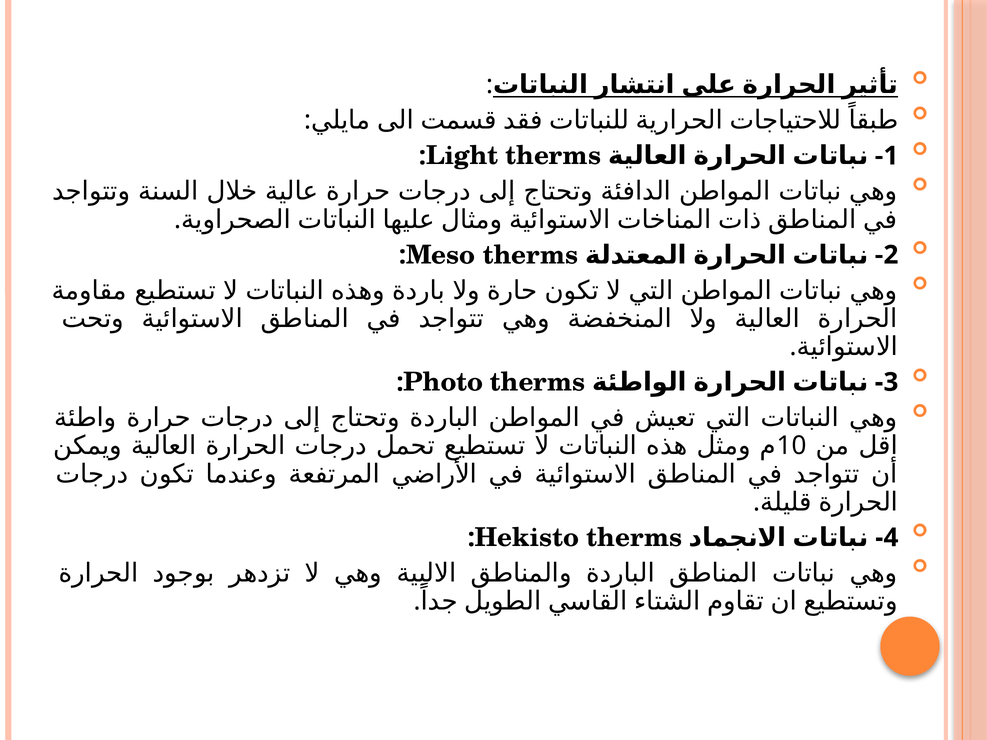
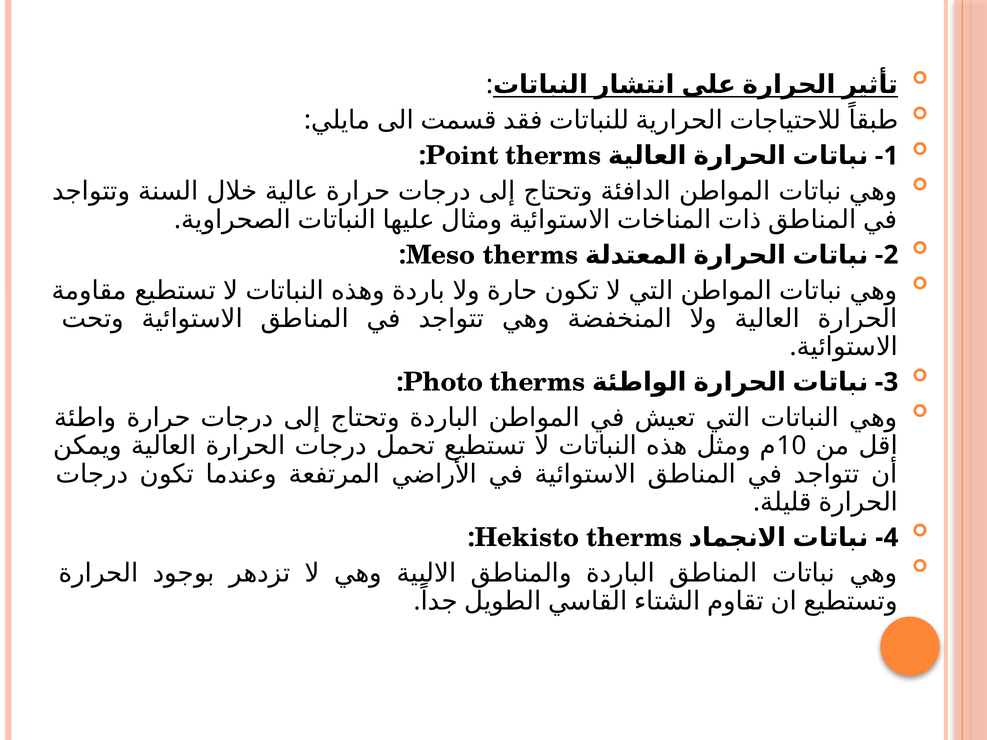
Light: Light -> Point (462, 156)
